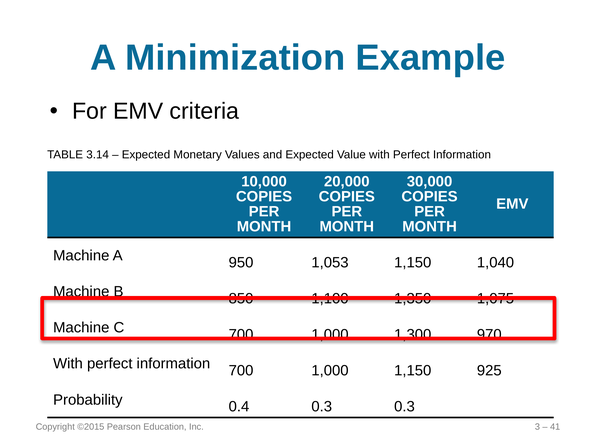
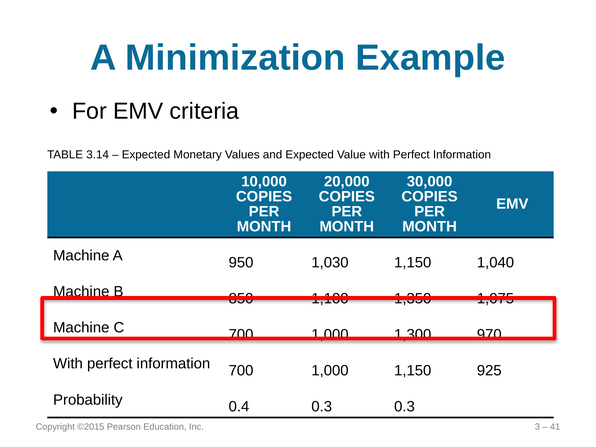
1,053: 1,053 -> 1,030 (330, 263)
